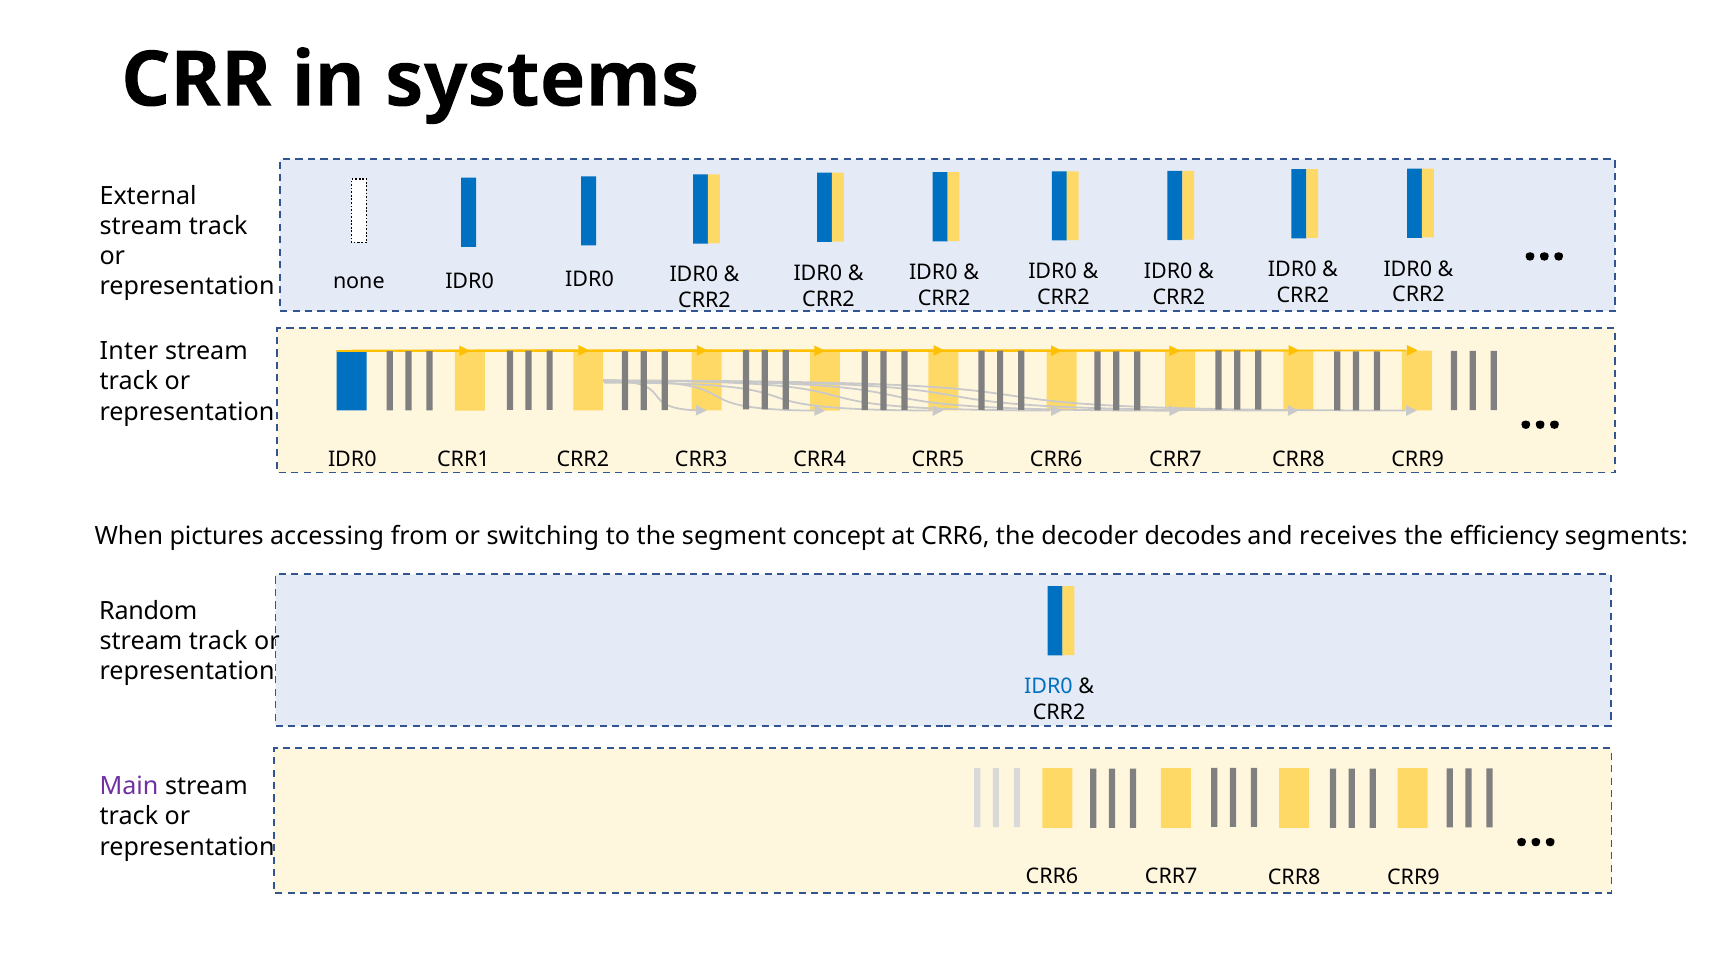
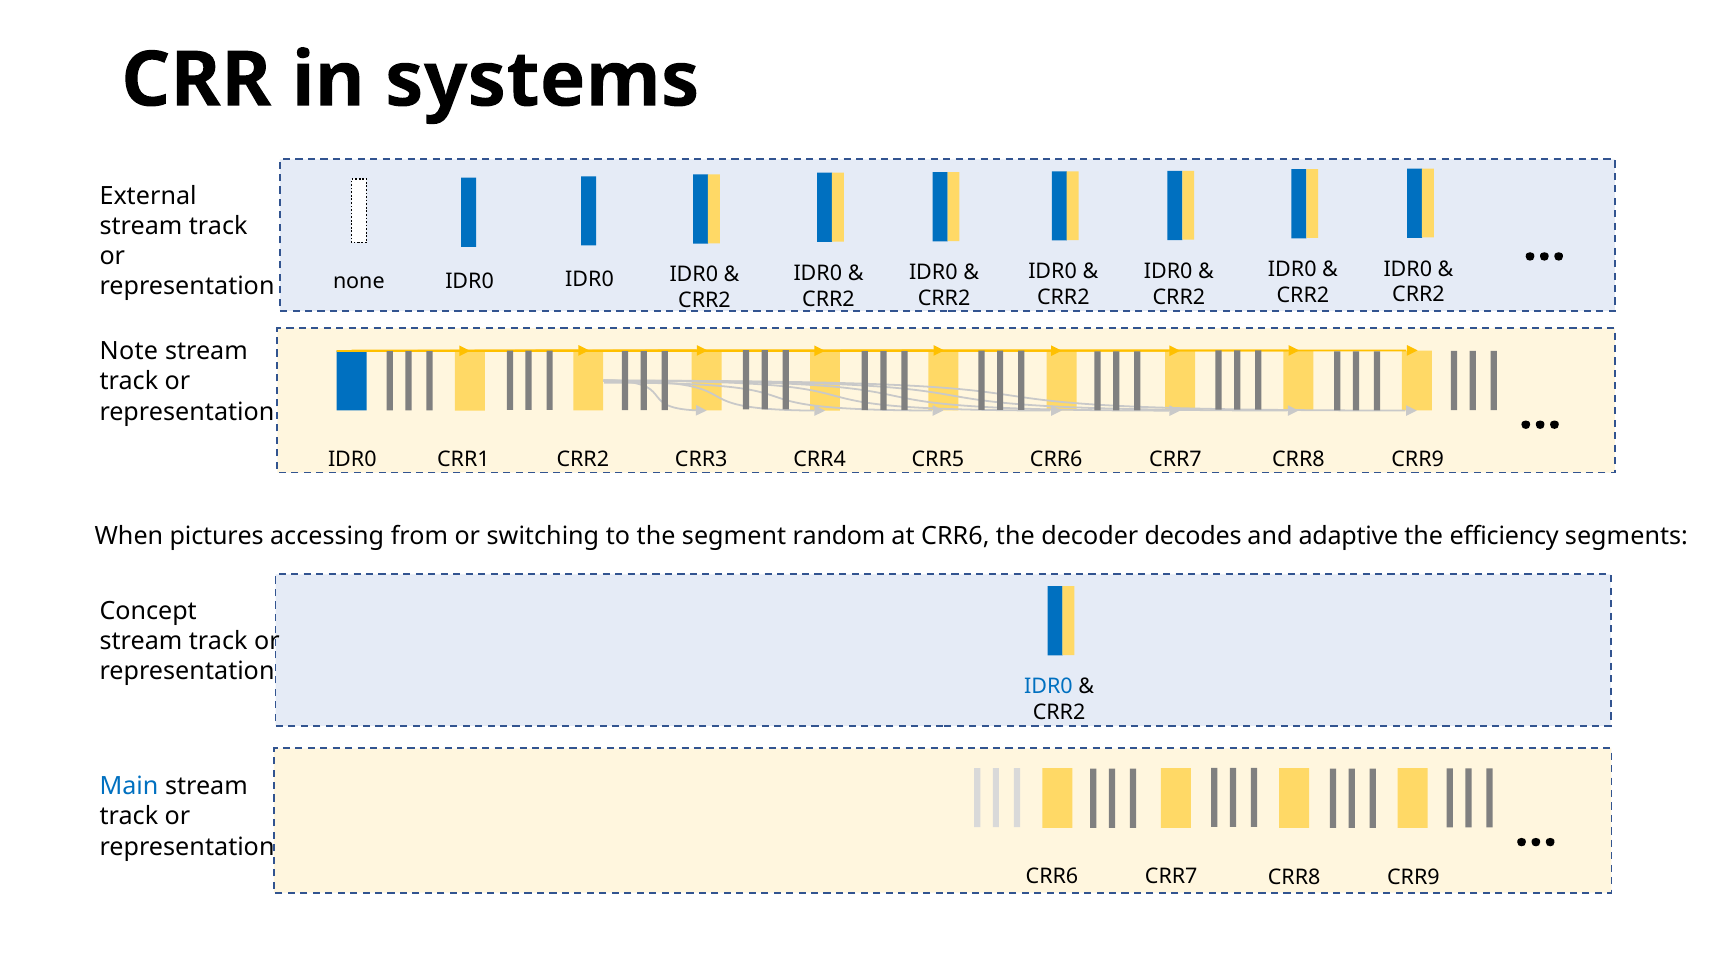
Inter: Inter -> Note (129, 351)
concept: concept -> random (839, 536)
receives: receives -> adaptive (1348, 536)
Random: Random -> Concept (148, 611)
Main colour: purple -> blue (129, 786)
